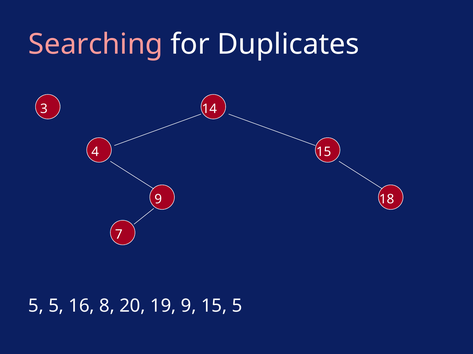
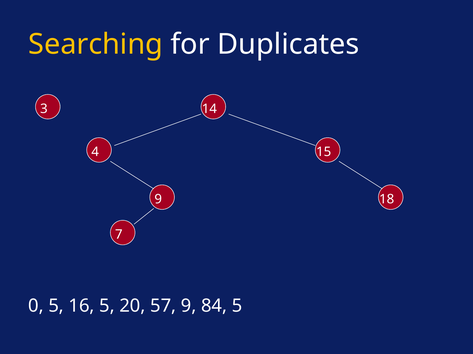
Searching colour: pink -> yellow (96, 45)
5: 5 -> 0 (36, 306)
16 8: 8 -> 5 (107, 306)
19: 19 -> 57 (163, 306)
9 15: 15 -> 84 (214, 306)
